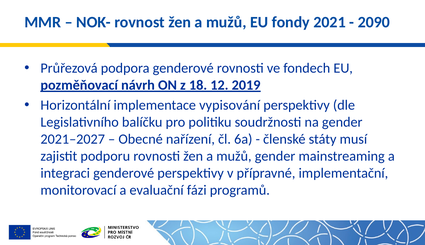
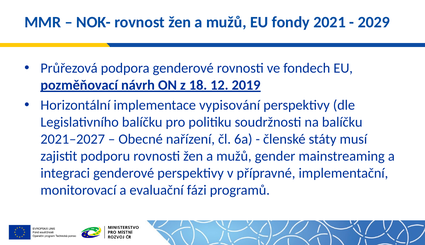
2090: 2090 -> 2029 (374, 22)
na gender: gender -> balíčku (342, 122)
